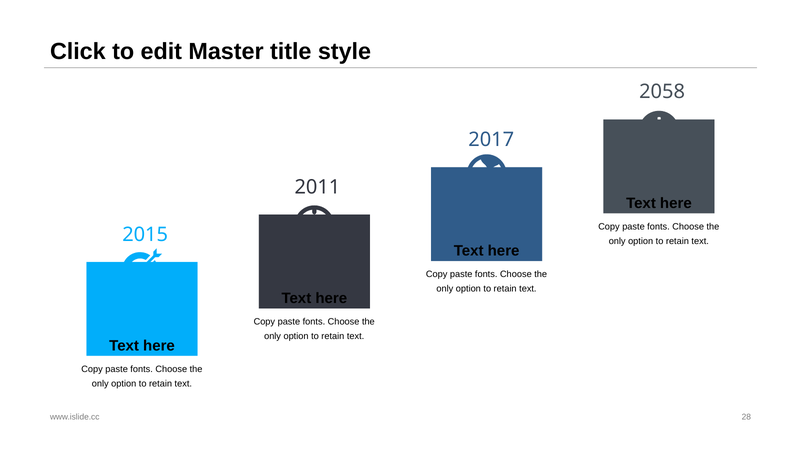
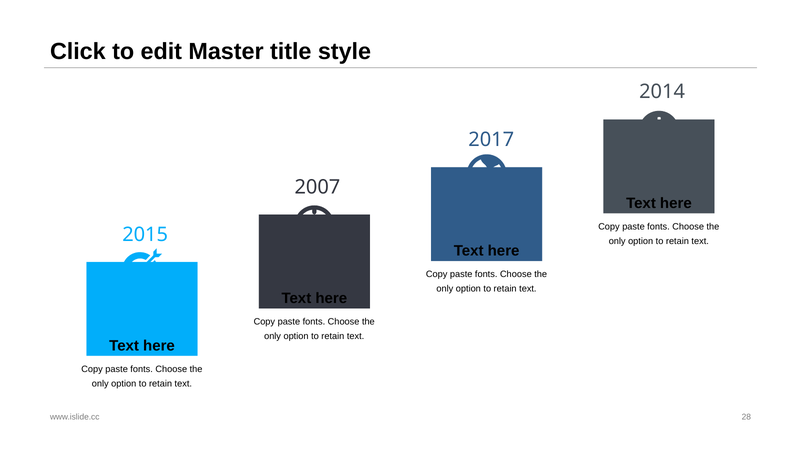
2058: 2058 -> 2014 (662, 92)
2011: 2011 -> 2007 (317, 188)
